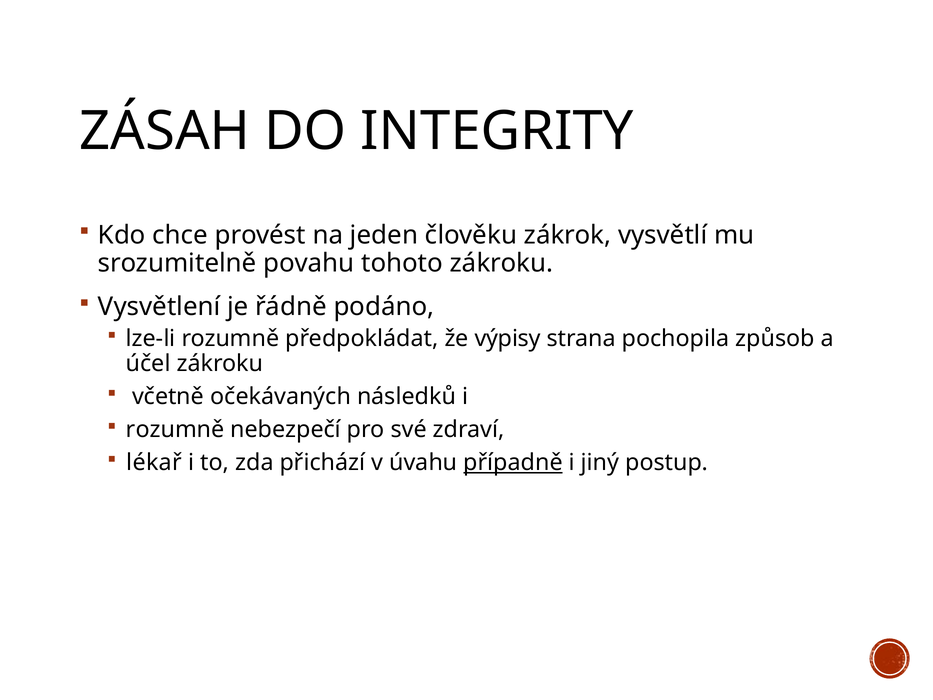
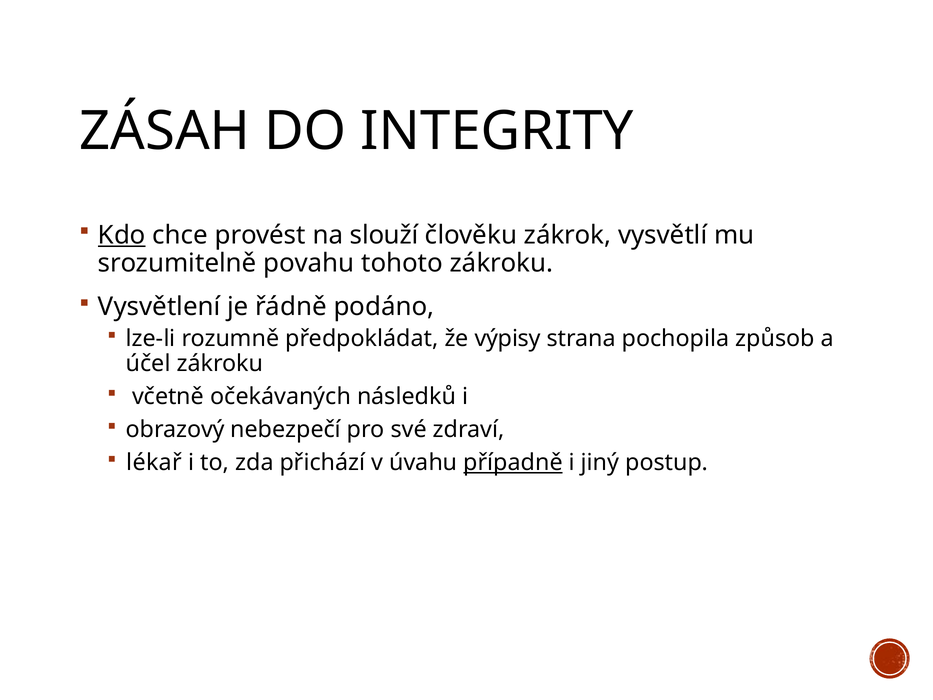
Kdo underline: none -> present (122, 235)
jeden: jeden -> slouží (384, 235)
rozumně: rozumně -> obrazový (175, 430)
